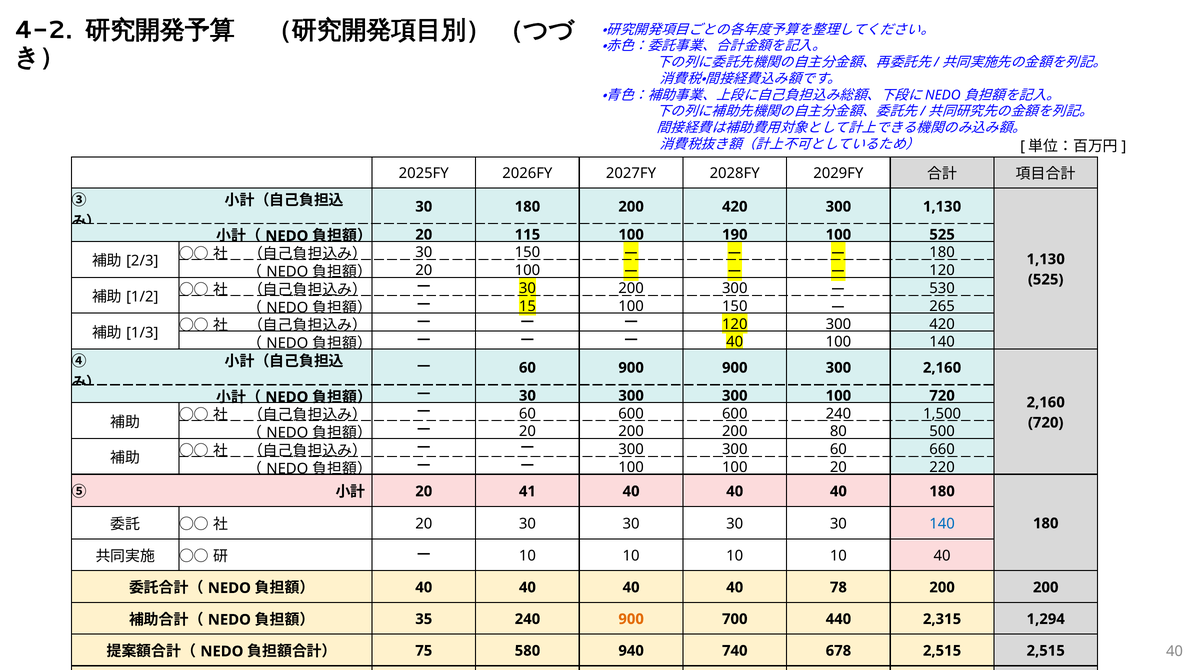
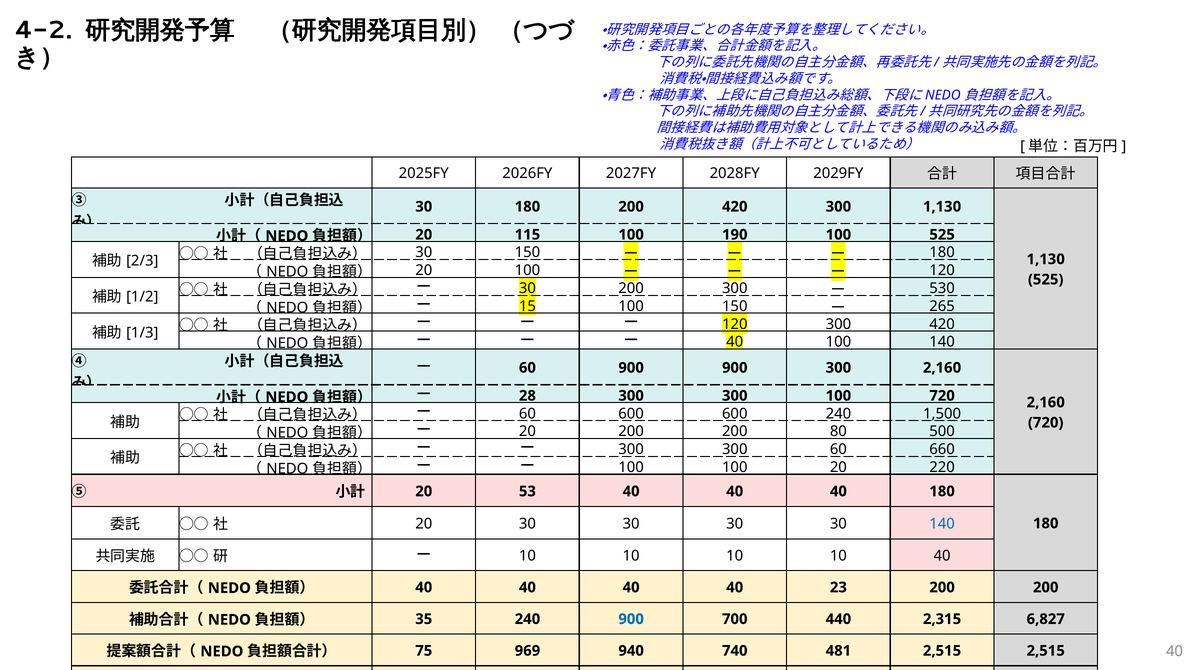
30: 30 -> 28 (527, 396)
41: 41 -> 53 (527, 492)
78: 78 -> 23 (838, 588)
900 colour: orange -> blue (631, 620)
1,294: 1,294 -> 6,827 (1046, 620)
580: 580 -> 969 (527, 651)
678: 678 -> 481 (838, 651)
